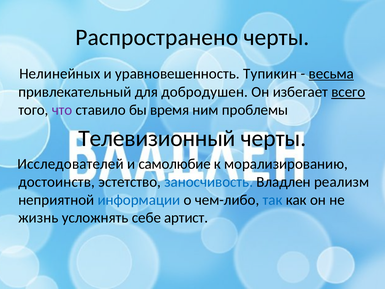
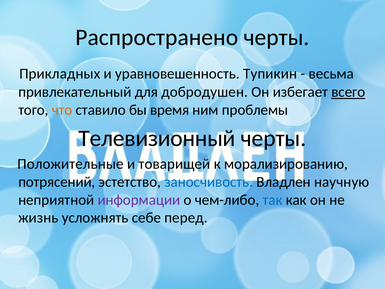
Нелинейных: Нелинейных -> Прикладных (60, 74)
весьма underline: present -> none (331, 74)
что colour: purple -> orange (62, 110)
Исследователей: Исследователей -> Положительные (71, 164)
самолюбие: самолюбие -> товарищей (175, 164)
достоинств: достоинств -> потрясений (57, 182)
реализм: реализм -> научную (342, 182)
информации colour: blue -> purple (139, 200)
артист: артист -> перед (186, 218)
